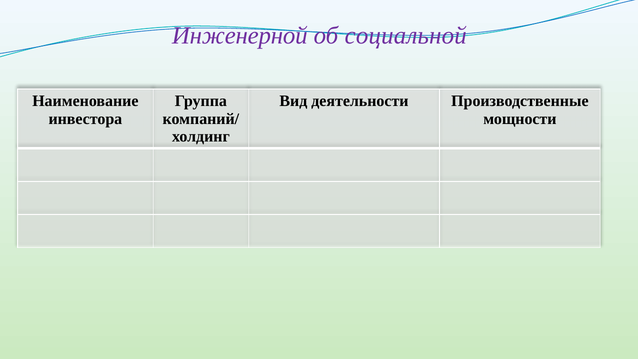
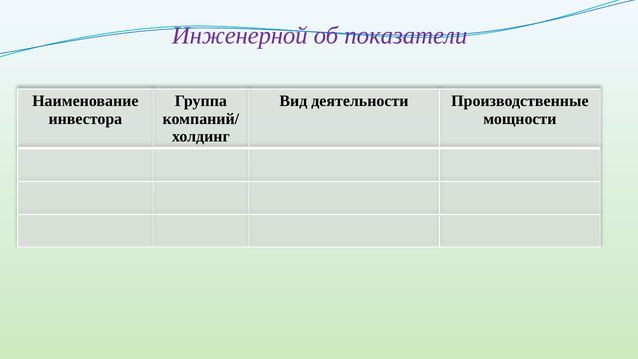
социальной: социальной -> показатели (406, 36)
